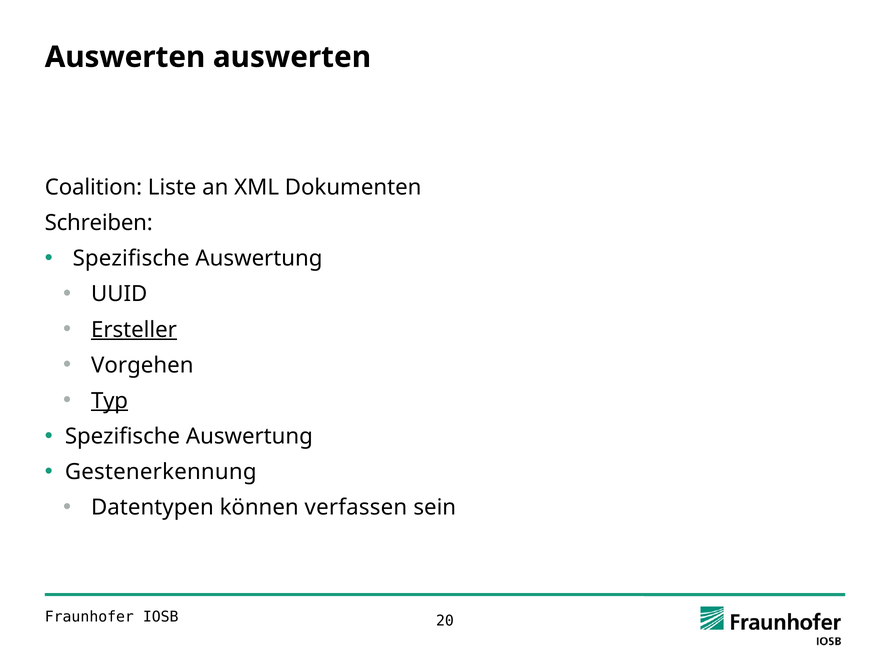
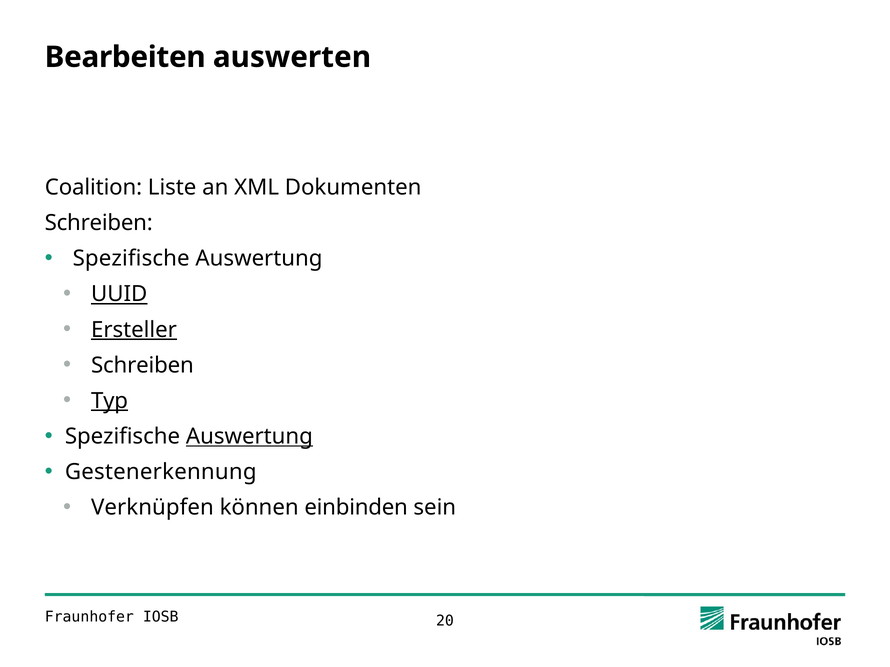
Auswerten: Auswerten -> Bearbeiten (125, 57)
UUID underline: none -> present (119, 294)
Vorgehen: Vorgehen -> Schreiben (142, 366)
Auswertung underline: none -> present (249, 437)
Datentypen: Datentypen -> Verknüpfen (152, 508)
verfassen: verfassen -> einbinden (356, 508)
